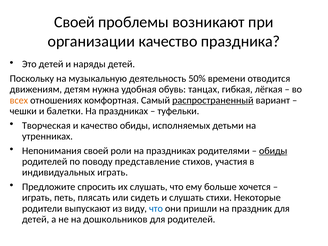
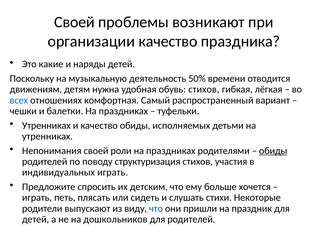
Это детей: детей -> какие (51, 64)
обувь танцах: танцах -> стихов (204, 89)
всех colour: orange -> blue (19, 100)
распространенный underline: present -> none (213, 100)
Творческая: Творческая -> Утренниках (46, 126)
представление: представление -> структуризация (148, 162)
их слушать: слушать -> детским (149, 187)
